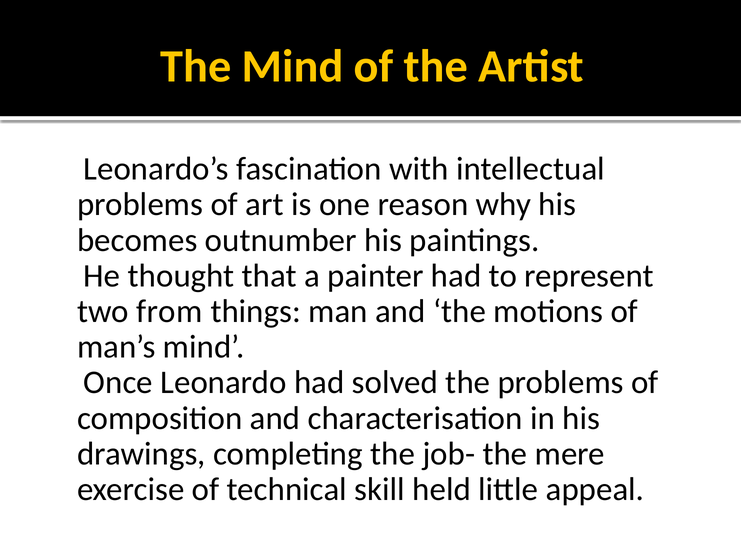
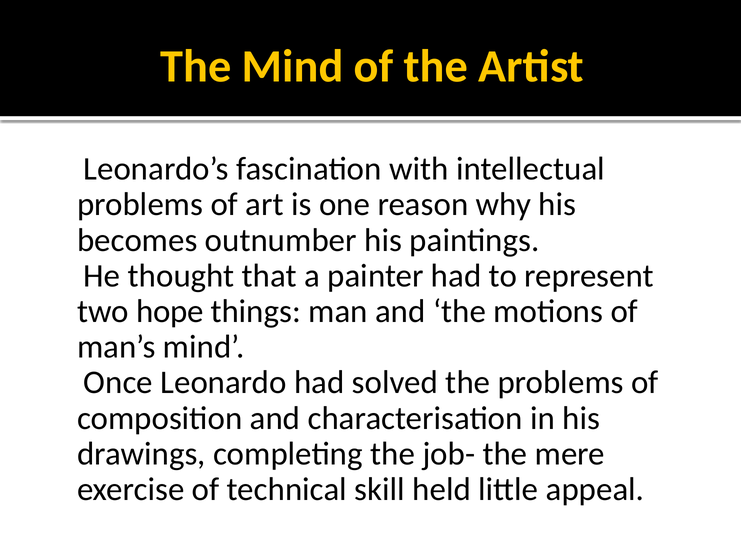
from: from -> hope (170, 311)
